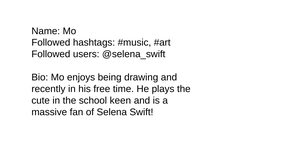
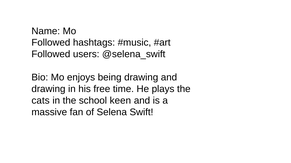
recently: recently -> drawing (48, 89)
cute: cute -> cats (41, 101)
